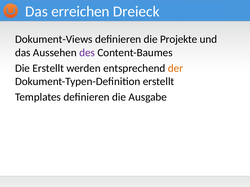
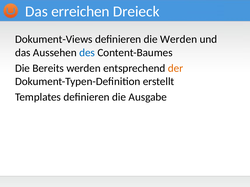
die Projekte: Projekte -> Werden (179, 39)
des colour: purple -> blue (87, 53)
Die Erstellt: Erstellt -> Bereits (48, 68)
